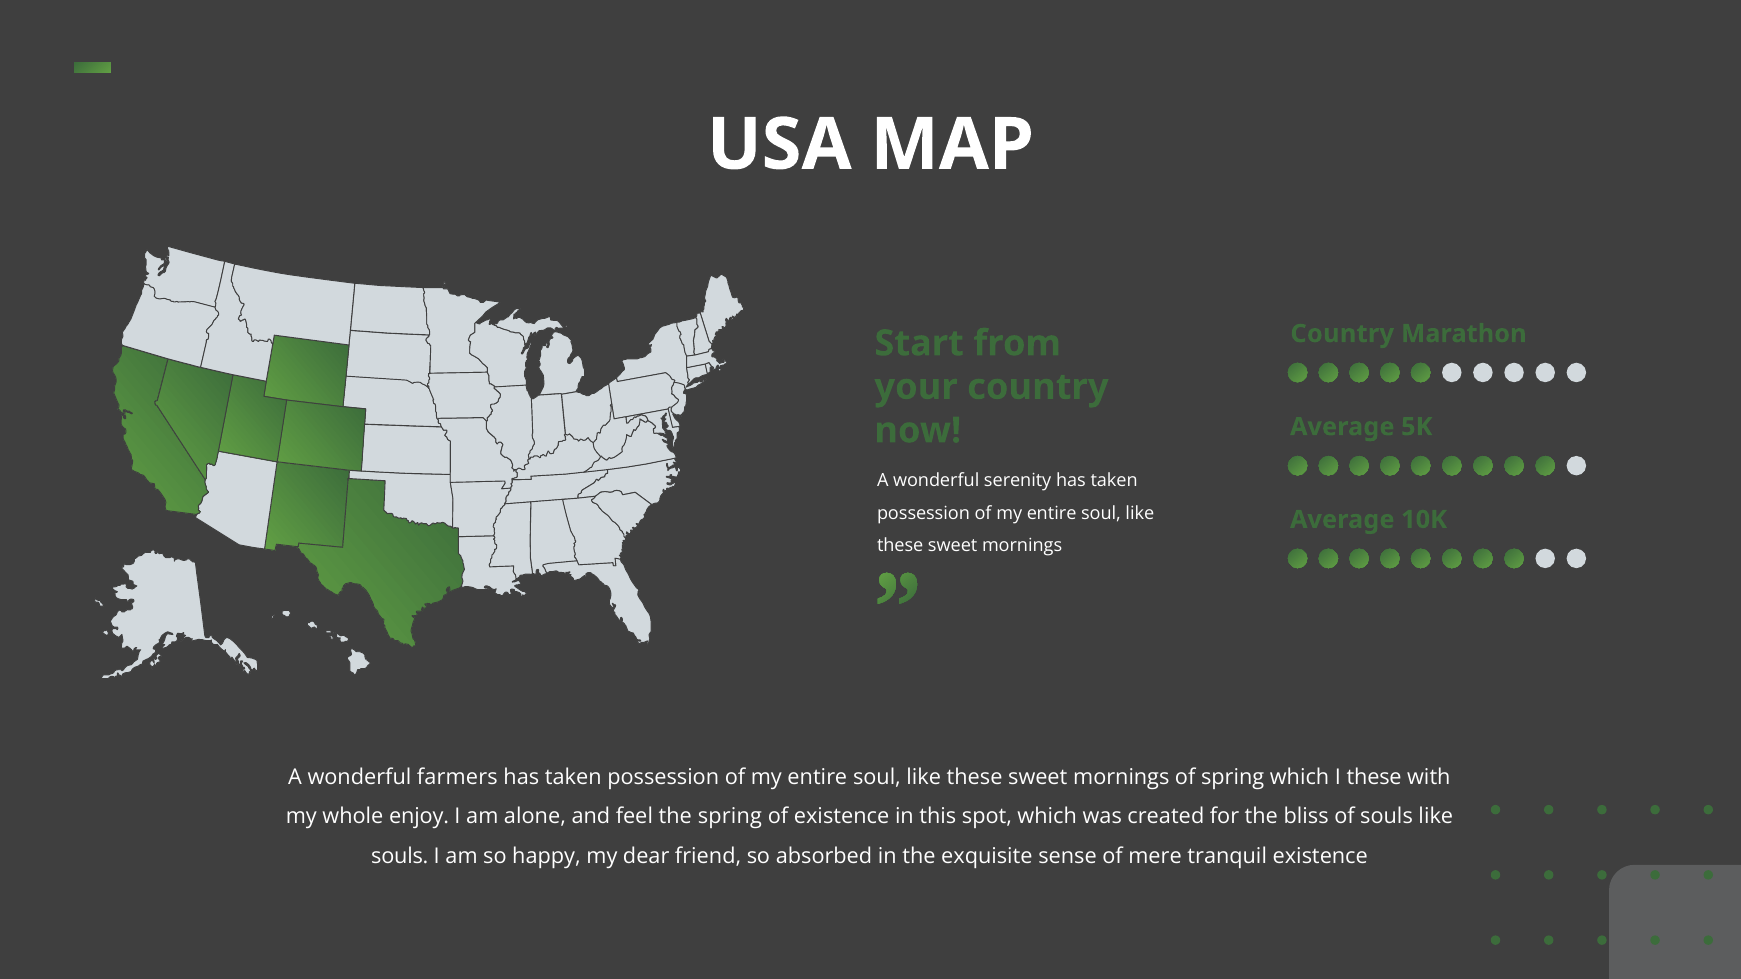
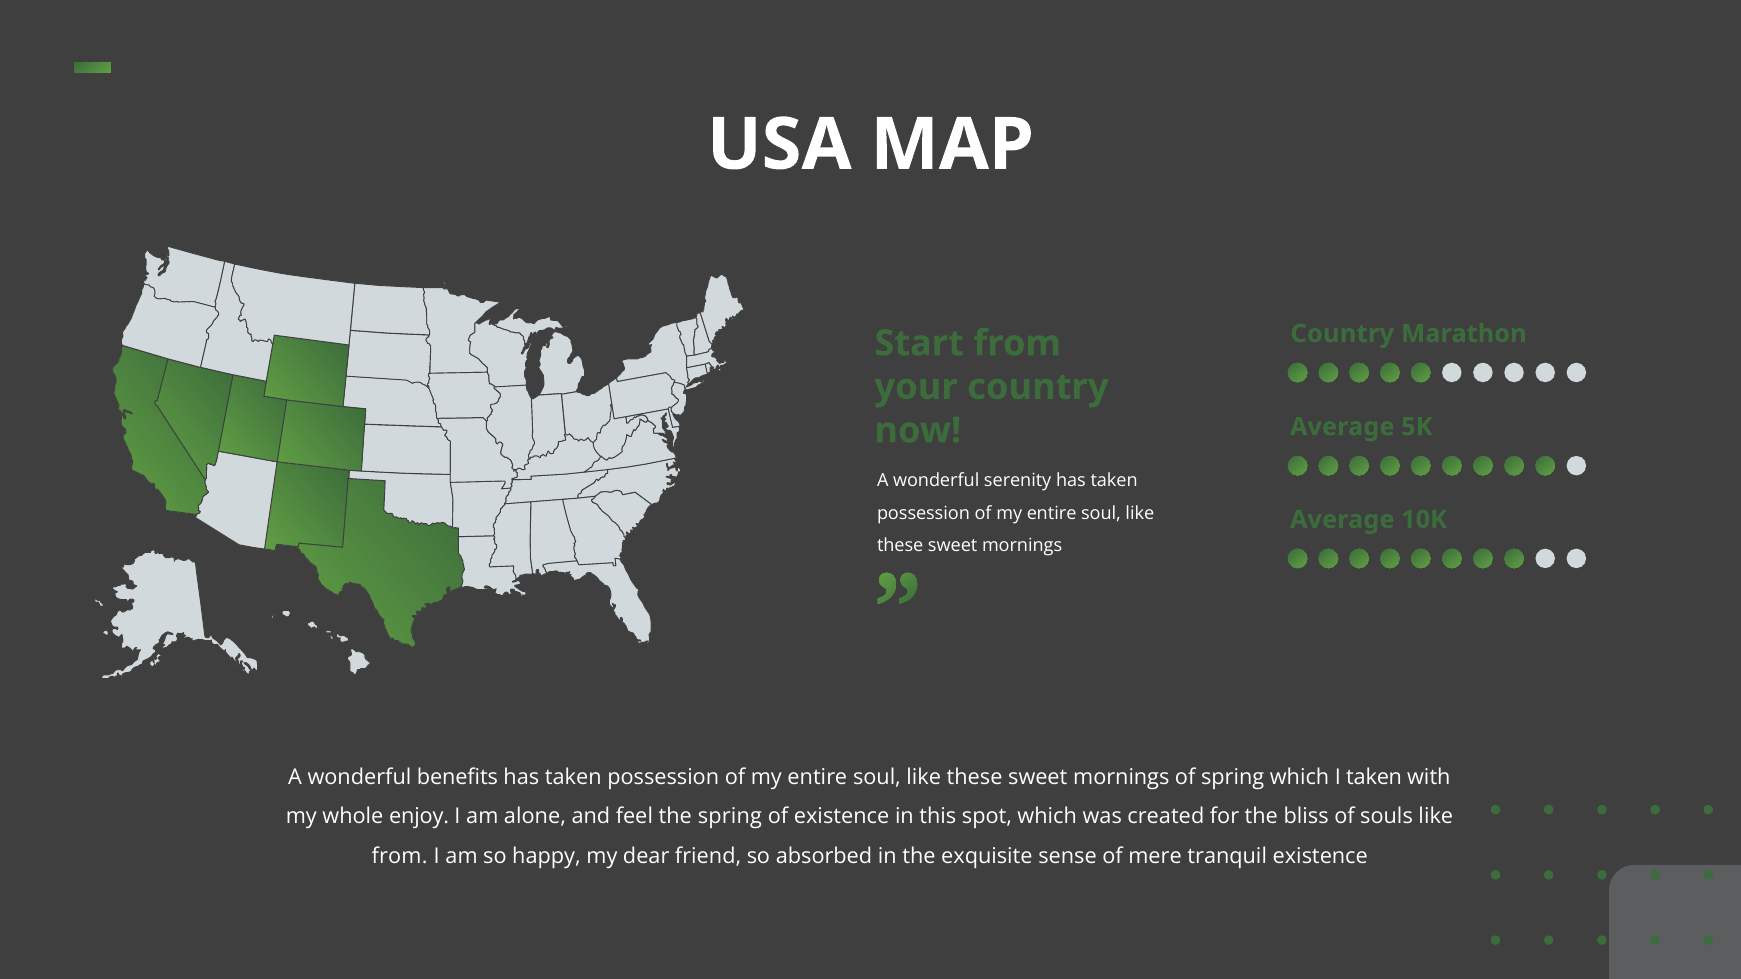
farmers: farmers -> benefits (457, 778)
I these: these -> taken (1374, 778)
souls: souls -> from (400, 856)
